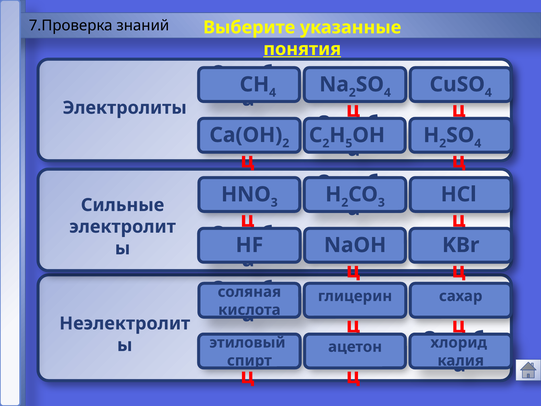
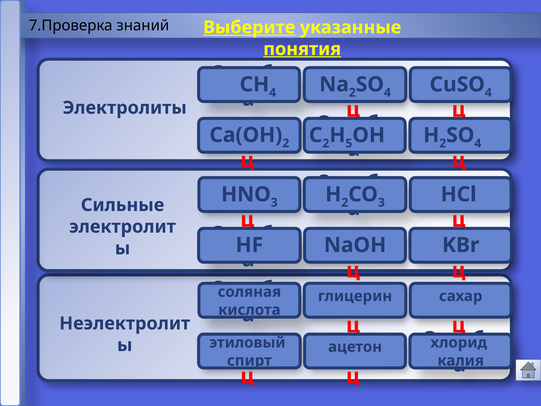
Выберите underline: none -> present (249, 27)
